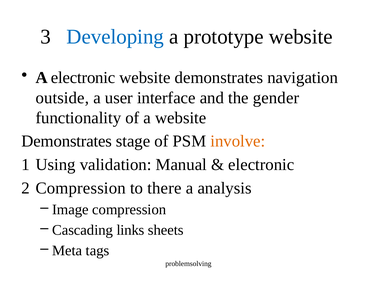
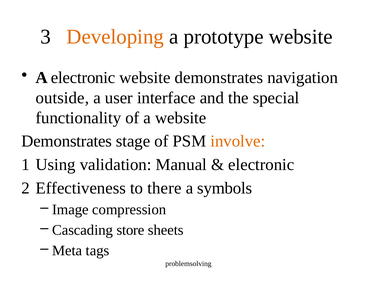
Developing colour: blue -> orange (115, 37)
gender: gender -> special (276, 98)
2 Compression: Compression -> Effectiveness (81, 189)
analysis: analysis -> symbols (225, 189)
links: links -> store (130, 231)
